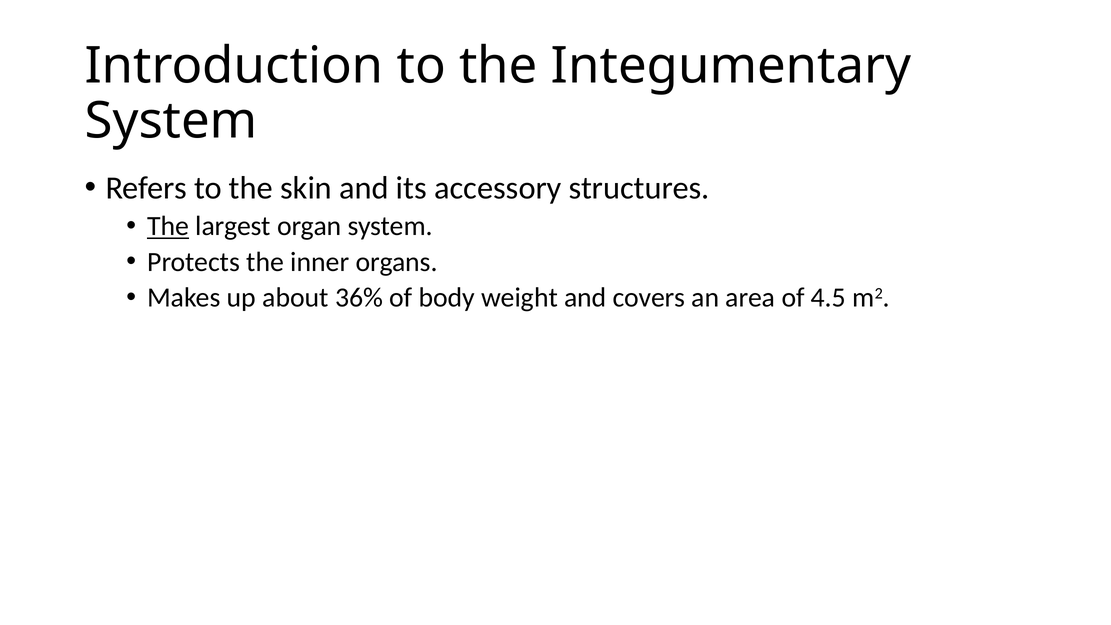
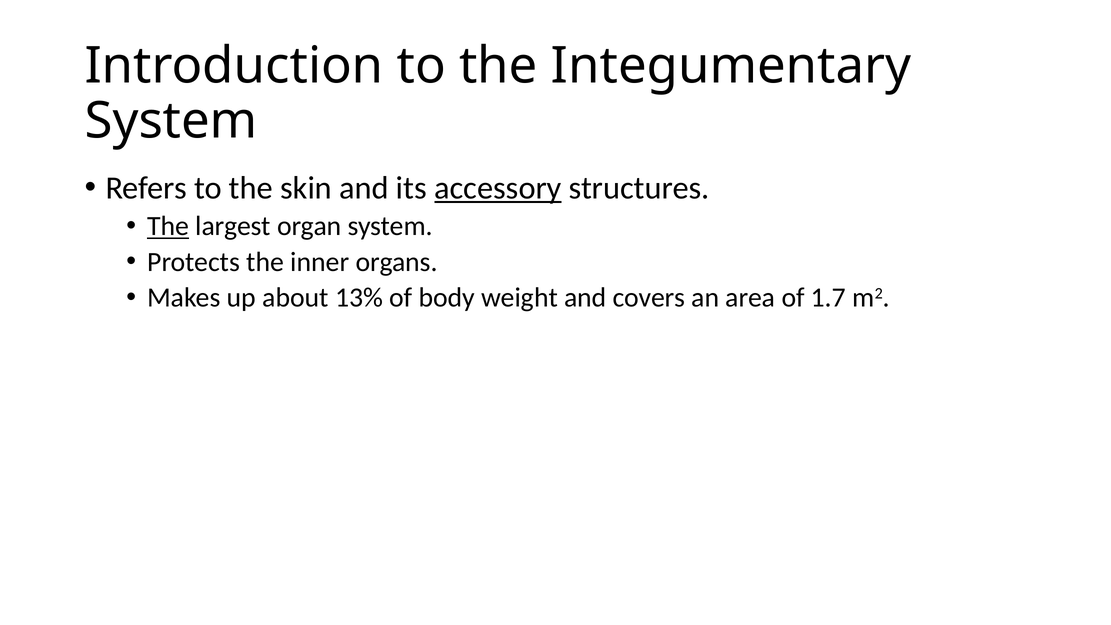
accessory underline: none -> present (498, 188)
36%: 36% -> 13% (359, 298)
4.5: 4.5 -> 1.7 (828, 298)
